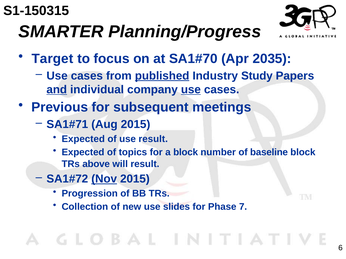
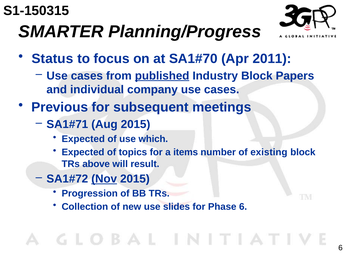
Target: Target -> Status (52, 59)
2035: 2035 -> 2011 (272, 59)
Industry Study: Study -> Block (257, 76)
and underline: present -> none (57, 90)
use underline: present -> none (191, 90)
use result: result -> which (153, 139)
a block: block -> items (186, 153)
baseline: baseline -> existing (269, 153)
Phase 7: 7 -> 6 (243, 207)
